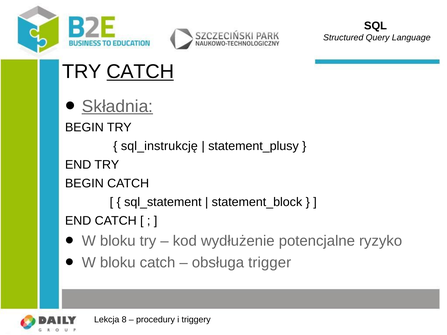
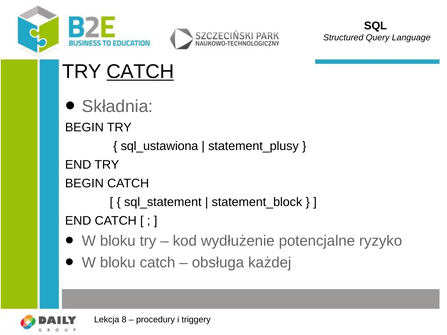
Składnia underline: present -> none (117, 106)
sql_instrukcję: sql_instrukcję -> sql_ustawiona (159, 146)
trigger: trigger -> każdej (270, 263)
